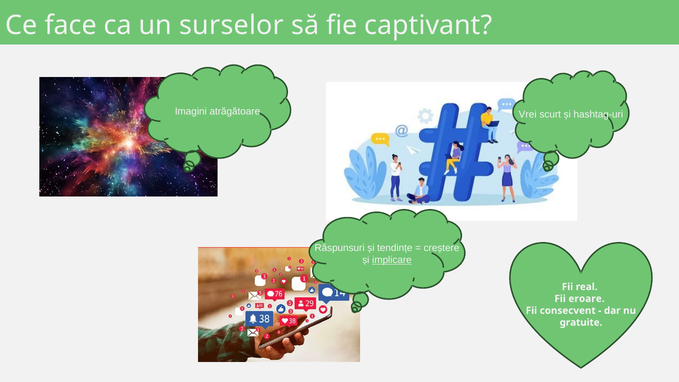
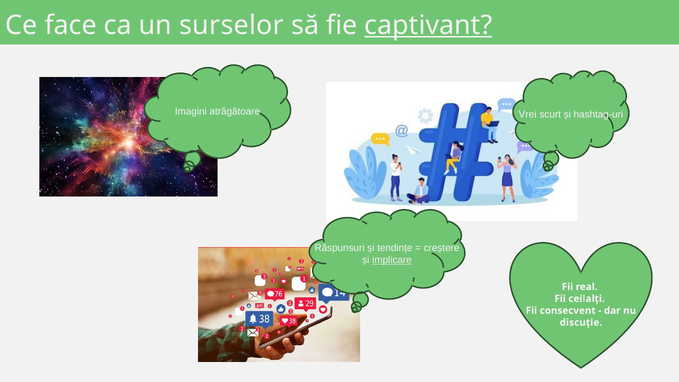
captivant underline: none -> present (428, 25)
eroare: eroare -> ceilalți (587, 299)
gratuite: gratuite -> discuție (581, 322)
